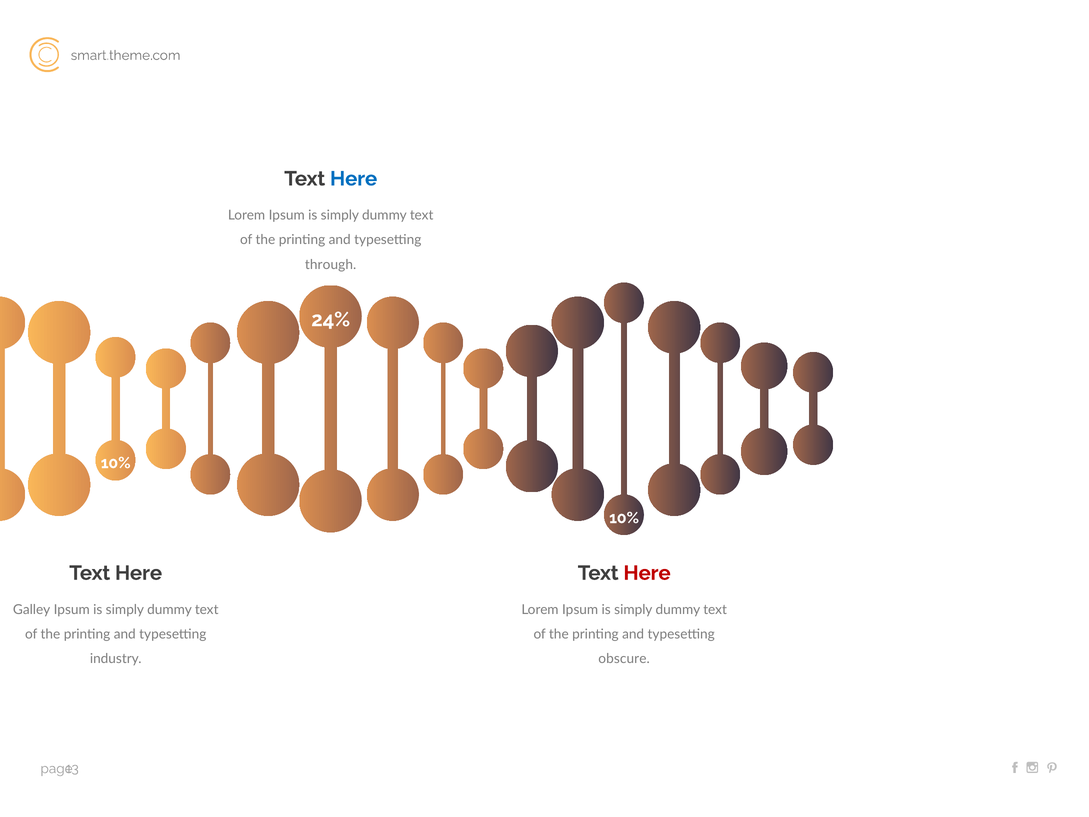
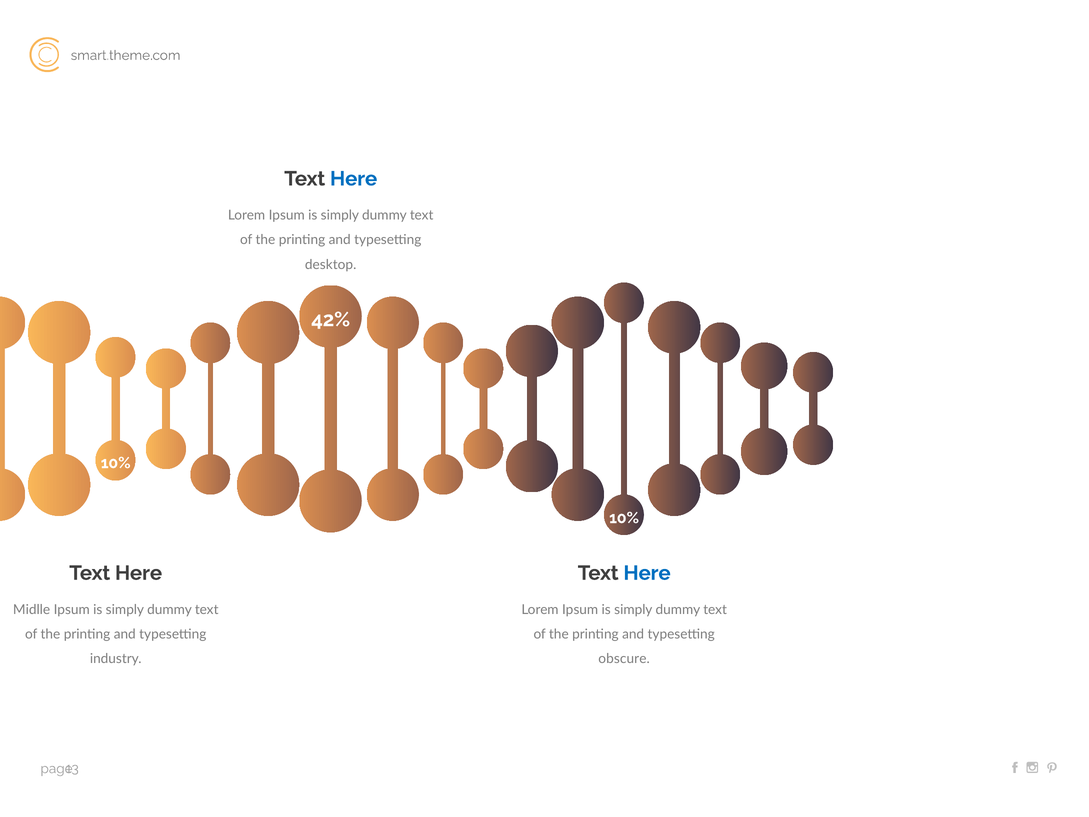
through: through -> desktop (331, 264)
24%: 24% -> 42% (331, 319)
Here colour: red -> blue (647, 573)
Galley: Galley -> Midlle (32, 610)
